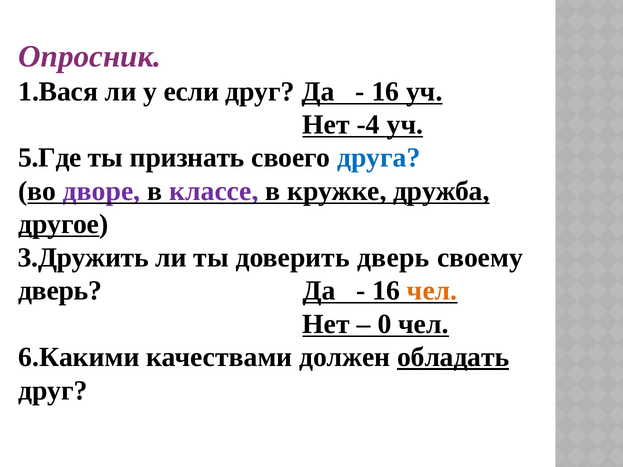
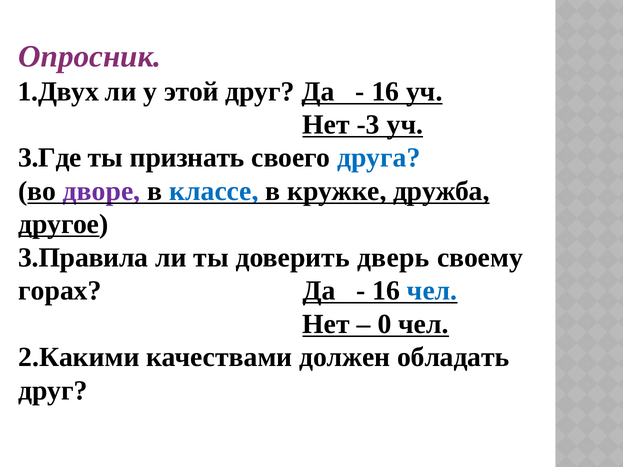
1.Вася: 1.Вася -> 1.Двух (58, 91)
если: если -> этой (191, 91)
-4: -4 -> -3 (368, 125)
5.Где: 5.Где -> 3.Где (50, 158)
классе colour: purple -> blue (214, 191)
3.Дружить: 3.Дружить -> 3.Правила (83, 258)
дверь: дверь -> горах (60, 291)
чел colour: orange -> blue (432, 291)
6.Какими: 6.Какими -> 2.Какими (79, 357)
обладать underline: present -> none (453, 357)
